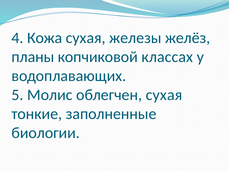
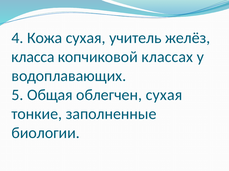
железы: железы -> учитель (135, 38)
планы: планы -> класса (33, 57)
Молис: Молис -> Общая (50, 95)
